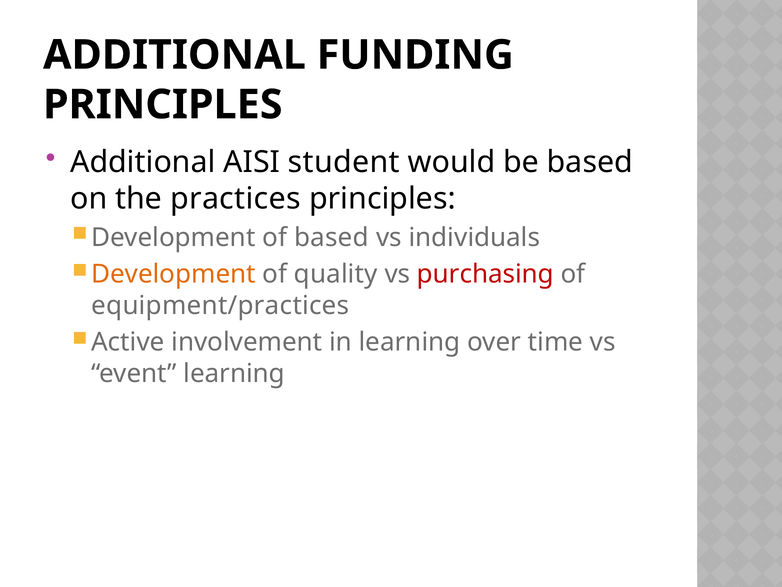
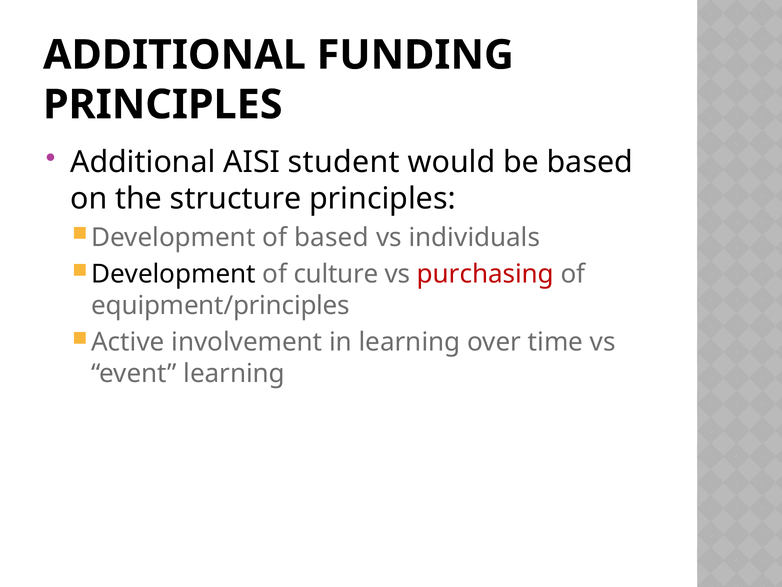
practices: practices -> structure (236, 198)
Development colour: orange -> black (173, 274)
quality: quality -> culture (336, 274)
equipment/practices: equipment/practices -> equipment/principles (221, 305)
